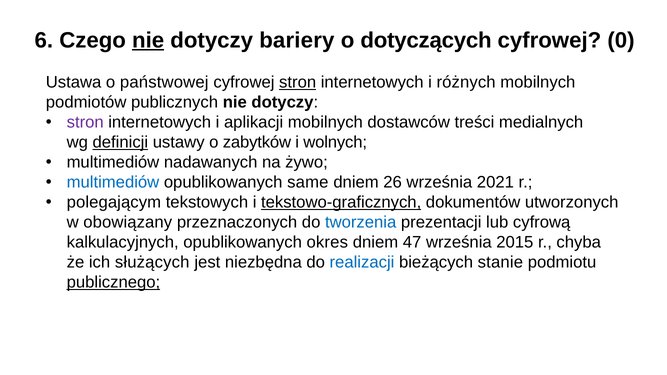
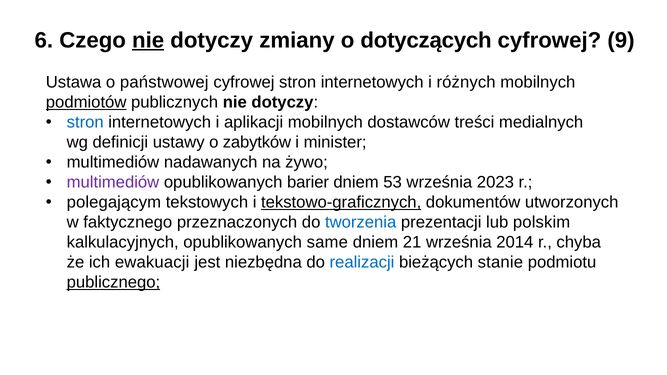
bariery: bariery -> zmiany (297, 40)
0: 0 -> 9 (621, 40)
stron underline: present -> none (298, 82)
podmiotów underline: none -> present (86, 102)
stron colour: purple -> blue (85, 122)
definicji underline: present -> none (120, 142)
wolnych: wolnych -> minister (335, 142)
multimediów colour: blue -> purple (113, 183)
same: same -> barier (308, 183)
26: 26 -> 53 (393, 183)
2021: 2021 -> 2023 (495, 183)
obowiązany: obowiązany -> faktycznego (128, 223)
cyfrową: cyfrową -> polskim (542, 223)
okres: okres -> same (327, 243)
47: 47 -> 21 (412, 243)
2015: 2015 -> 2014 (515, 243)
służących: służących -> ewakuacji (152, 263)
